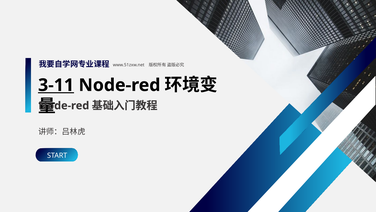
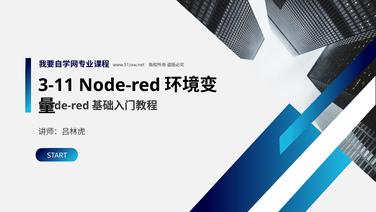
3-11 underline: present -> none (56, 85)
